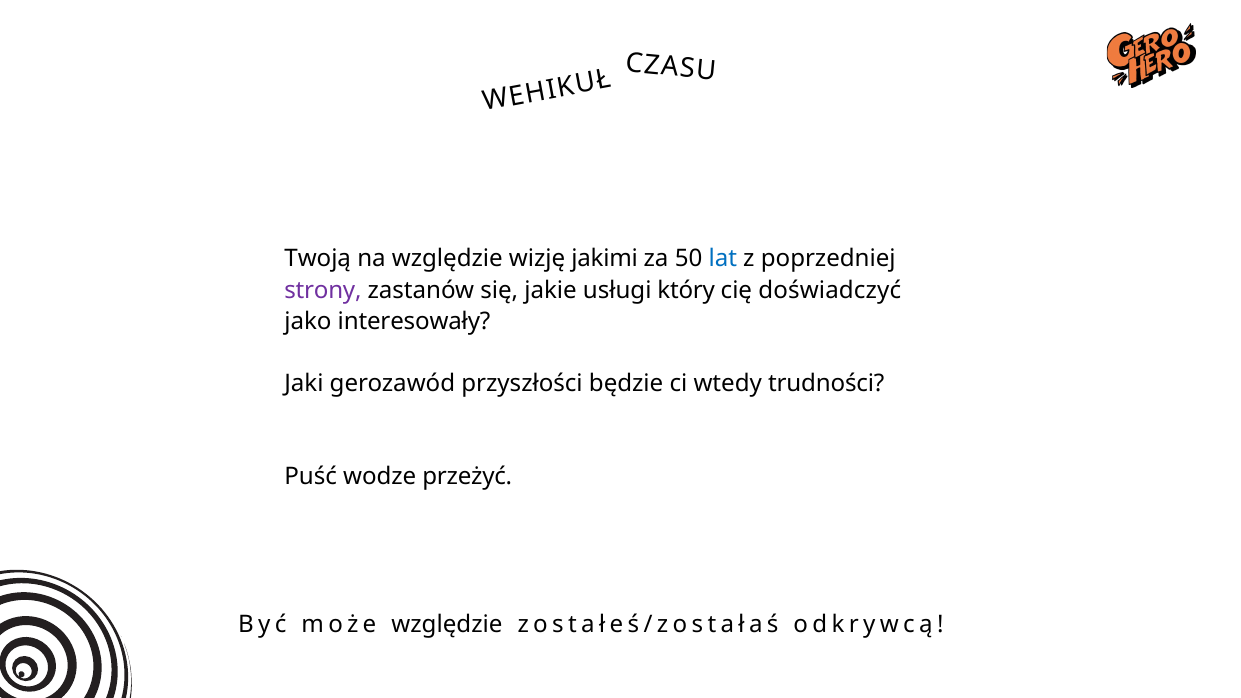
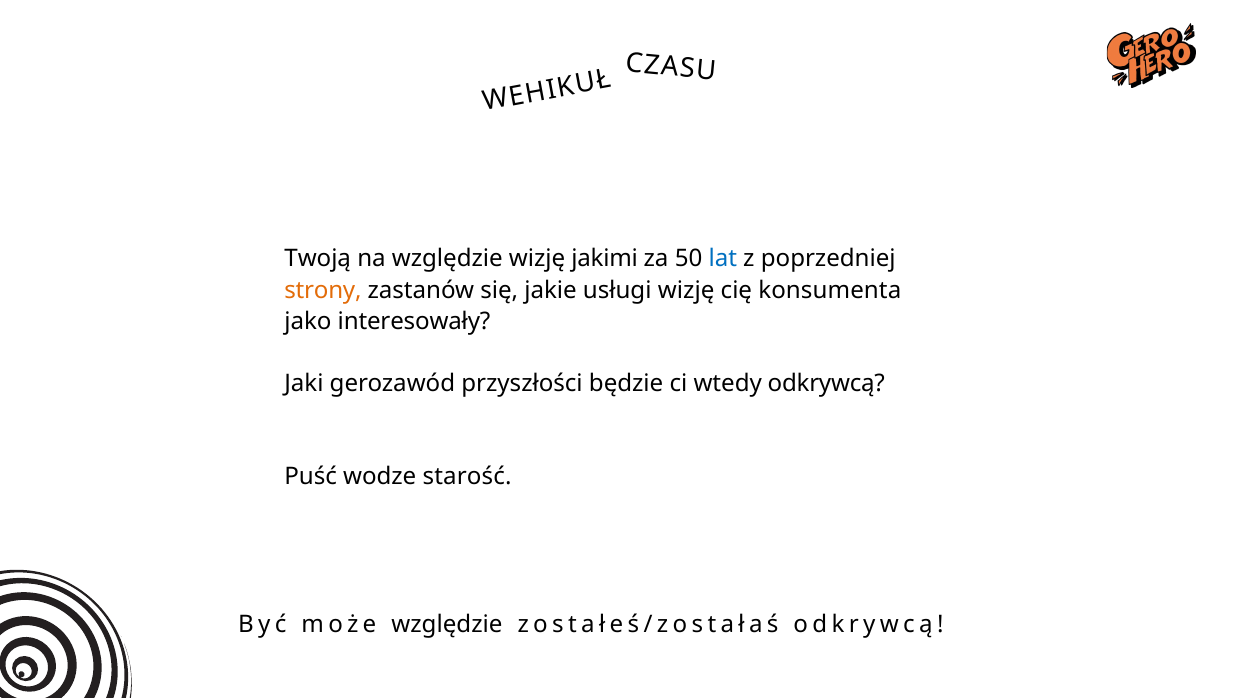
strony colour: purple -> orange (323, 290)
usługi który: który -> wizję (686, 290)
doświadczyć: doświadczyć -> konsumenta (830, 290)
wtedy trudności: trudności -> odkrywcą (826, 383)
przeżyć: przeżyć -> starość (467, 477)
